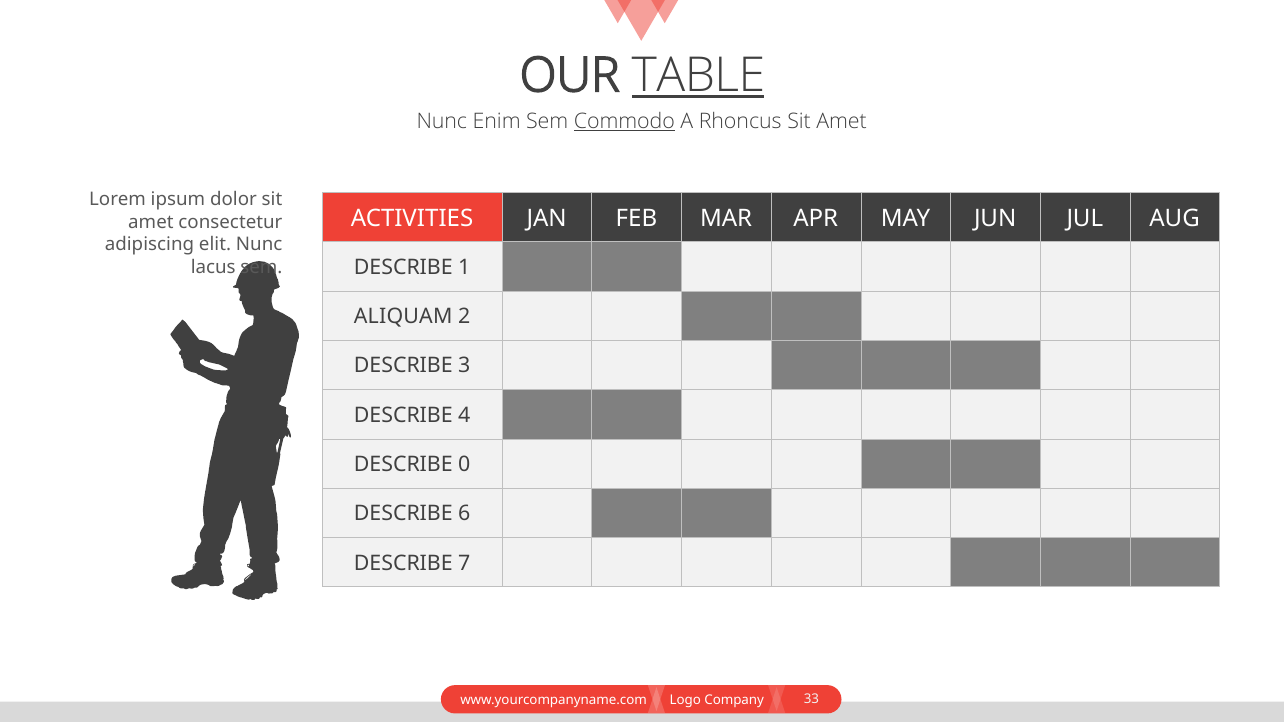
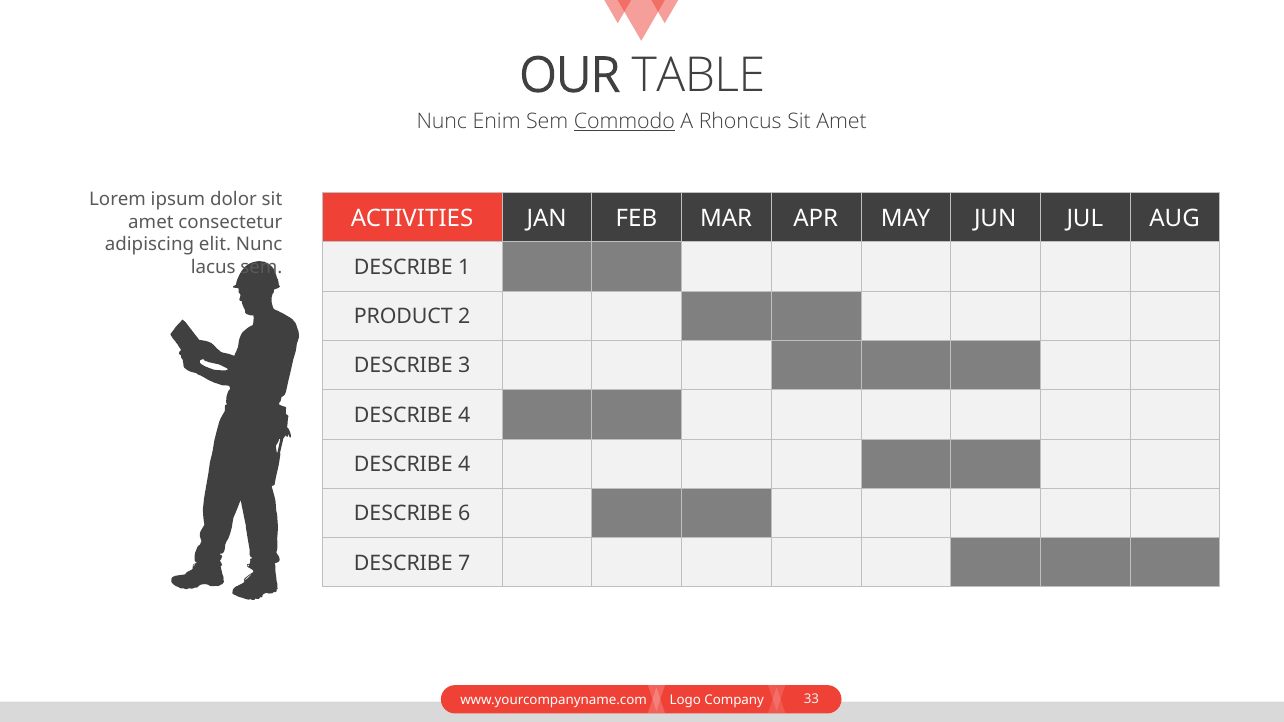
TABLE underline: present -> none (698, 75)
ALIQUAM: ALIQUAM -> PRODUCT (403, 317)
0: 0 -> 4 (464, 465)
